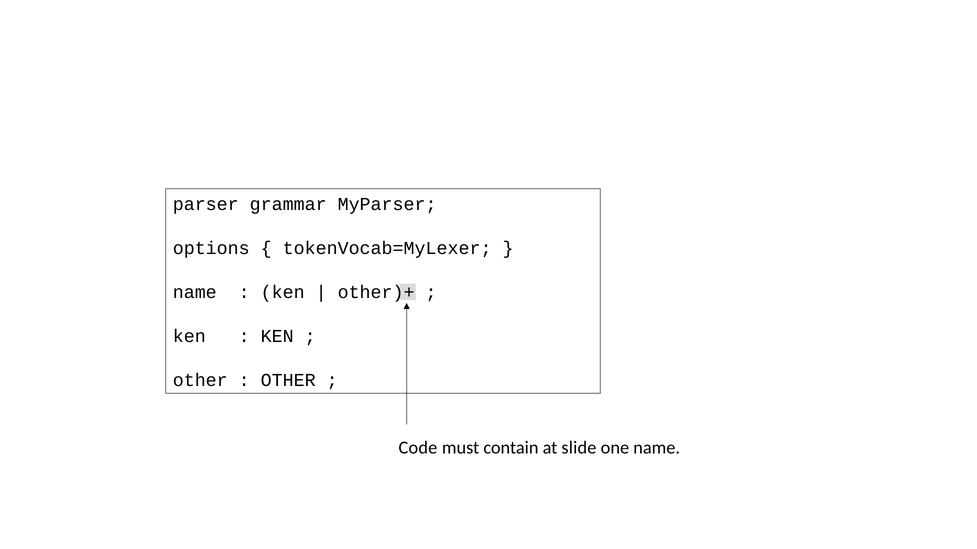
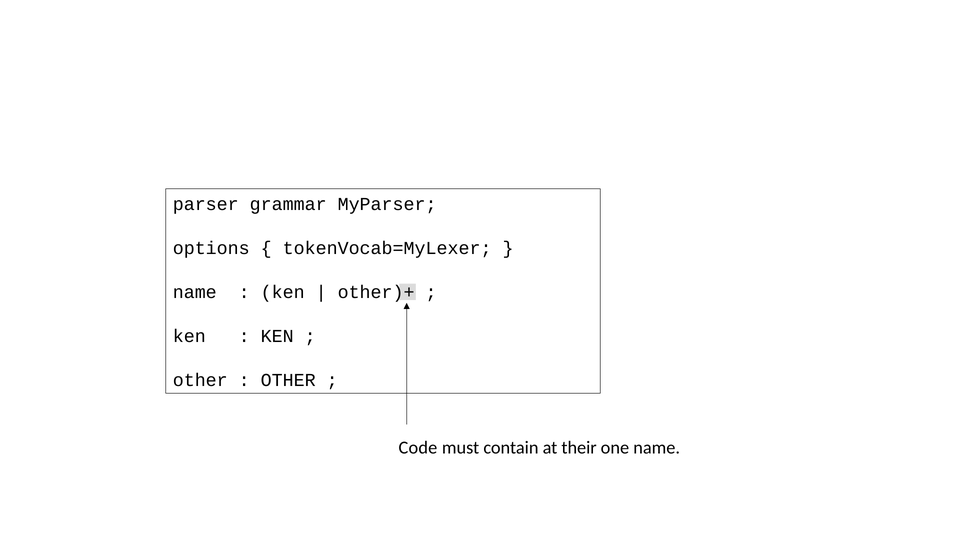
slide: slide -> their (579, 448)
